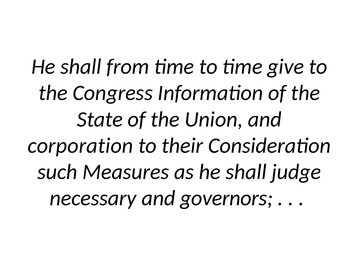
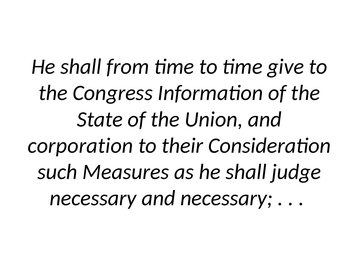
and governors: governors -> necessary (226, 198)
